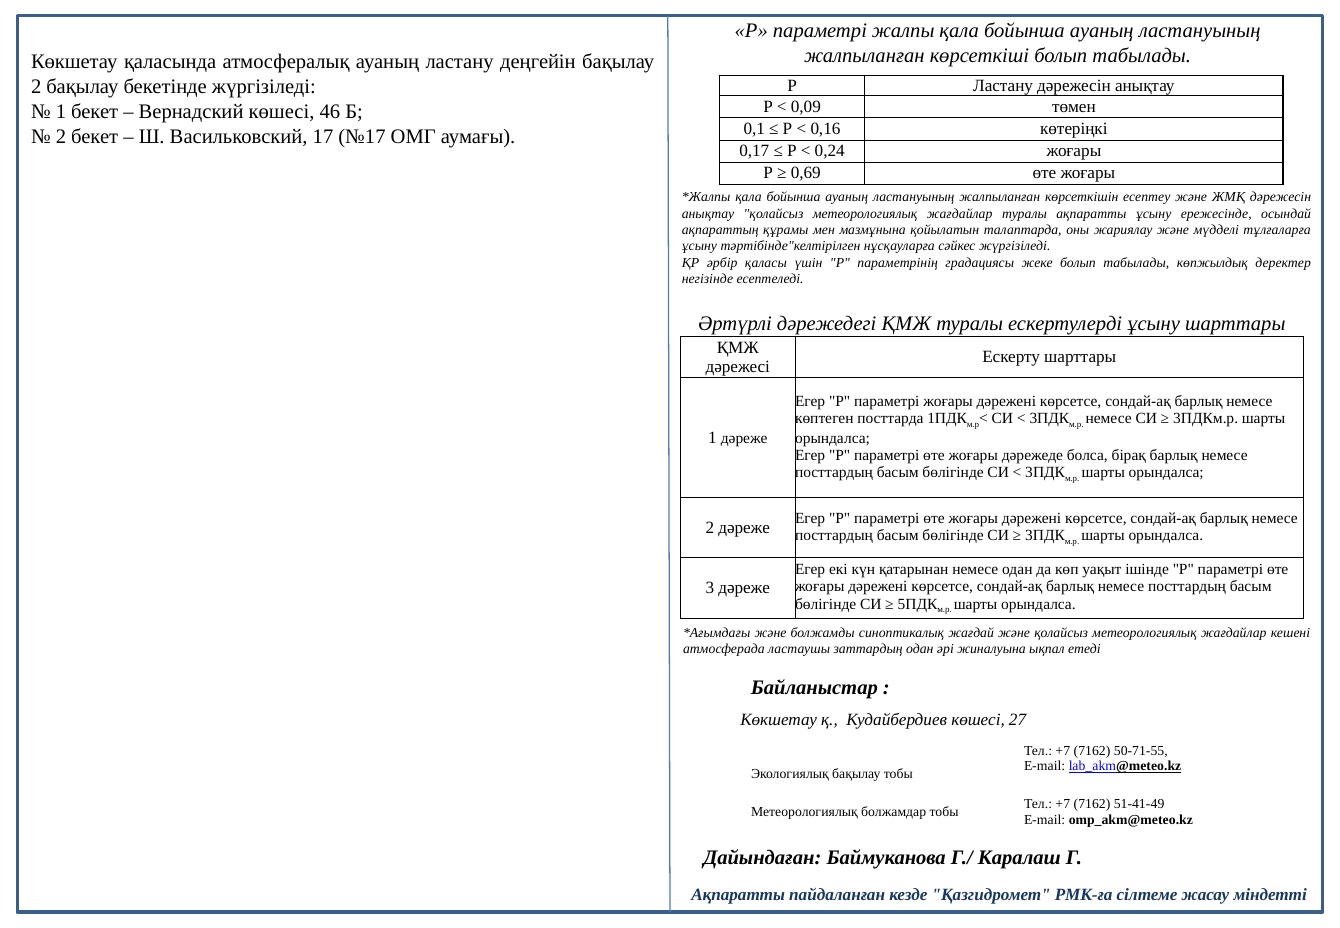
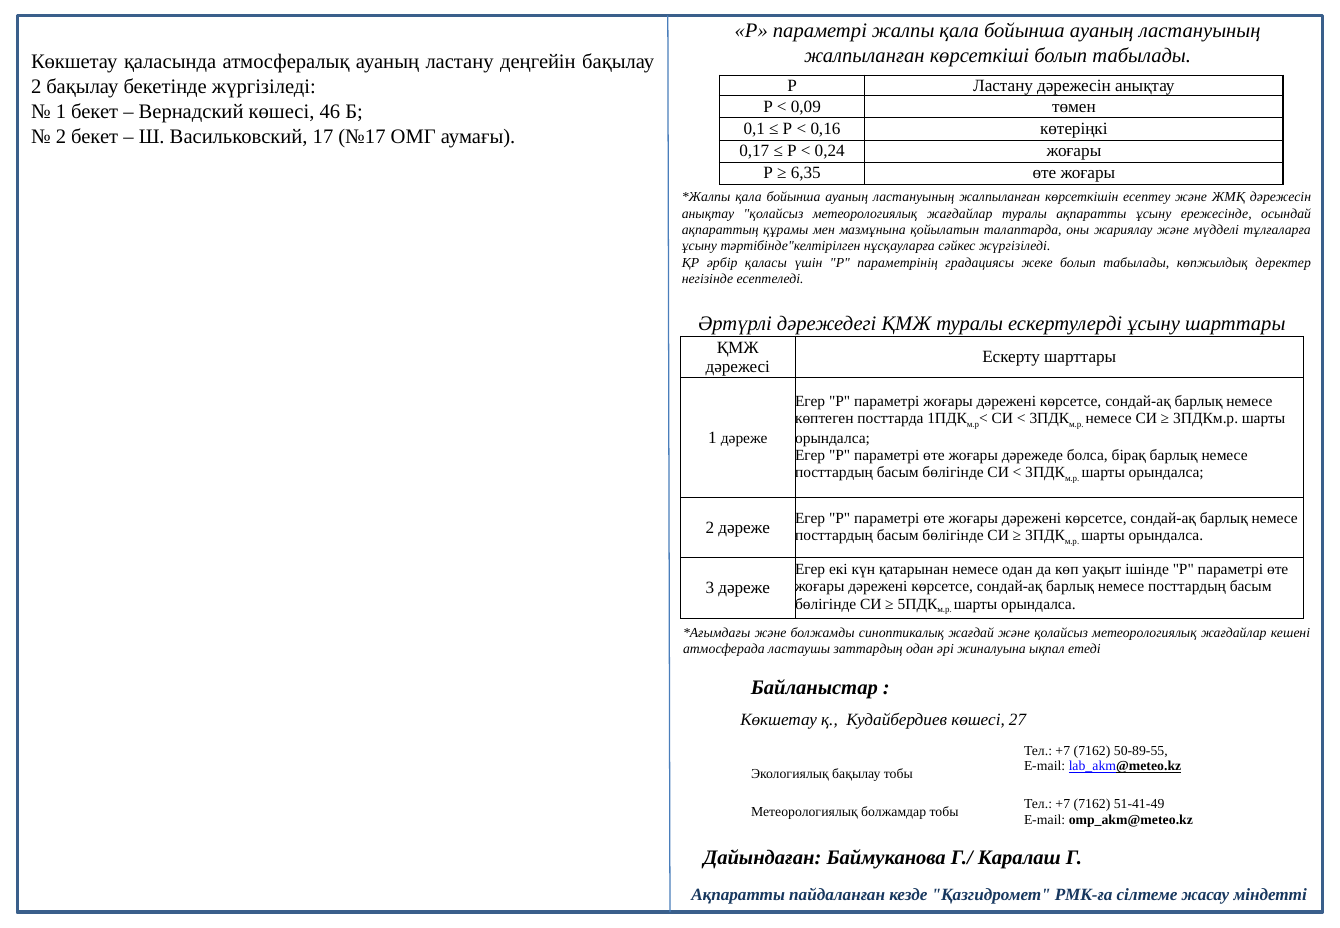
0,69: 0,69 -> 6,35 (806, 173)
50-71-55: 50-71-55 -> 50-89-55 (1141, 751)
